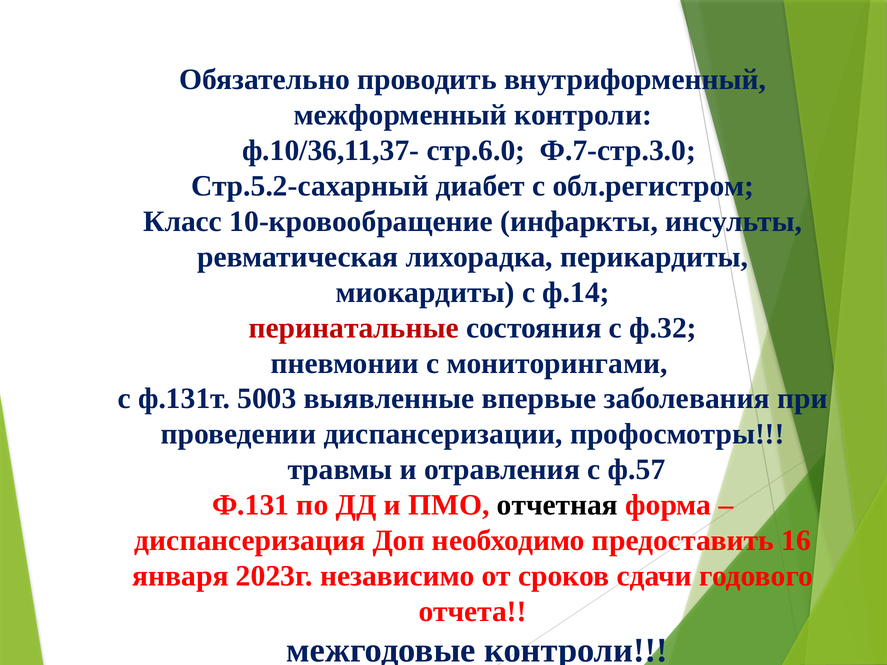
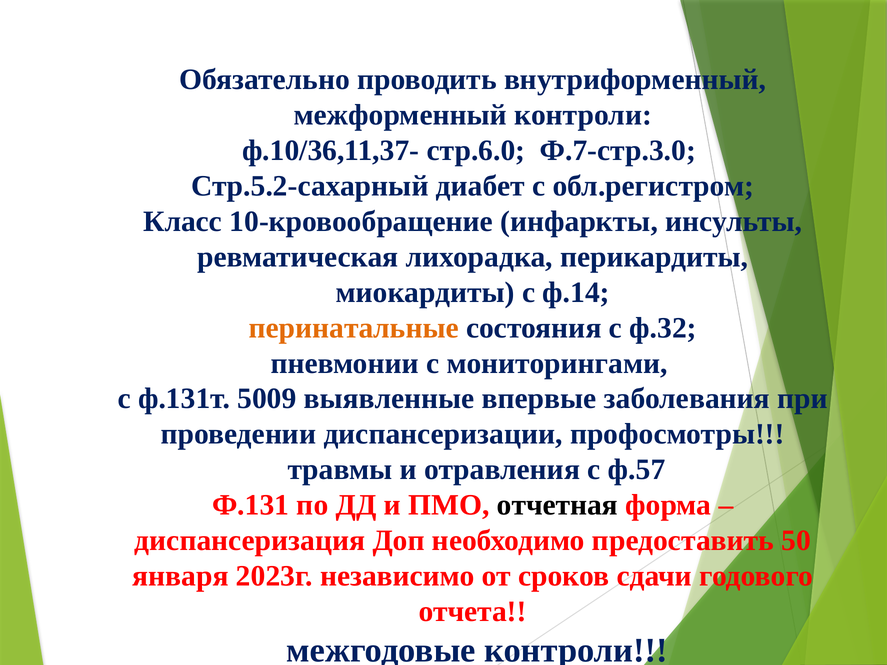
перинатальные colour: red -> orange (354, 328)
5003: 5003 -> 5009 (267, 399)
16: 16 -> 50 (796, 541)
